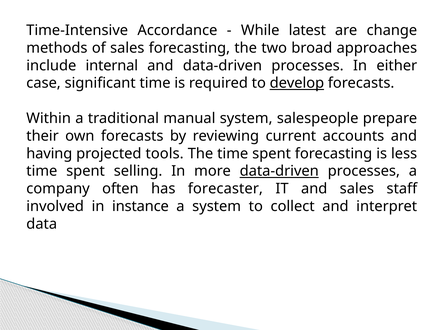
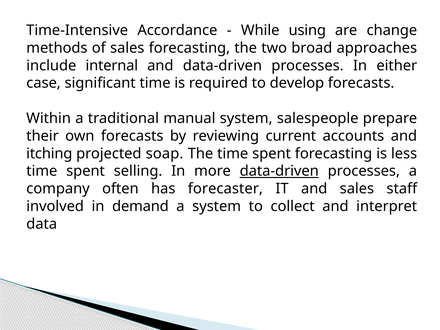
latest: latest -> using (307, 30)
develop underline: present -> none (297, 83)
having: having -> itching (49, 154)
tools: tools -> soap (165, 154)
instance: instance -> demand (140, 206)
